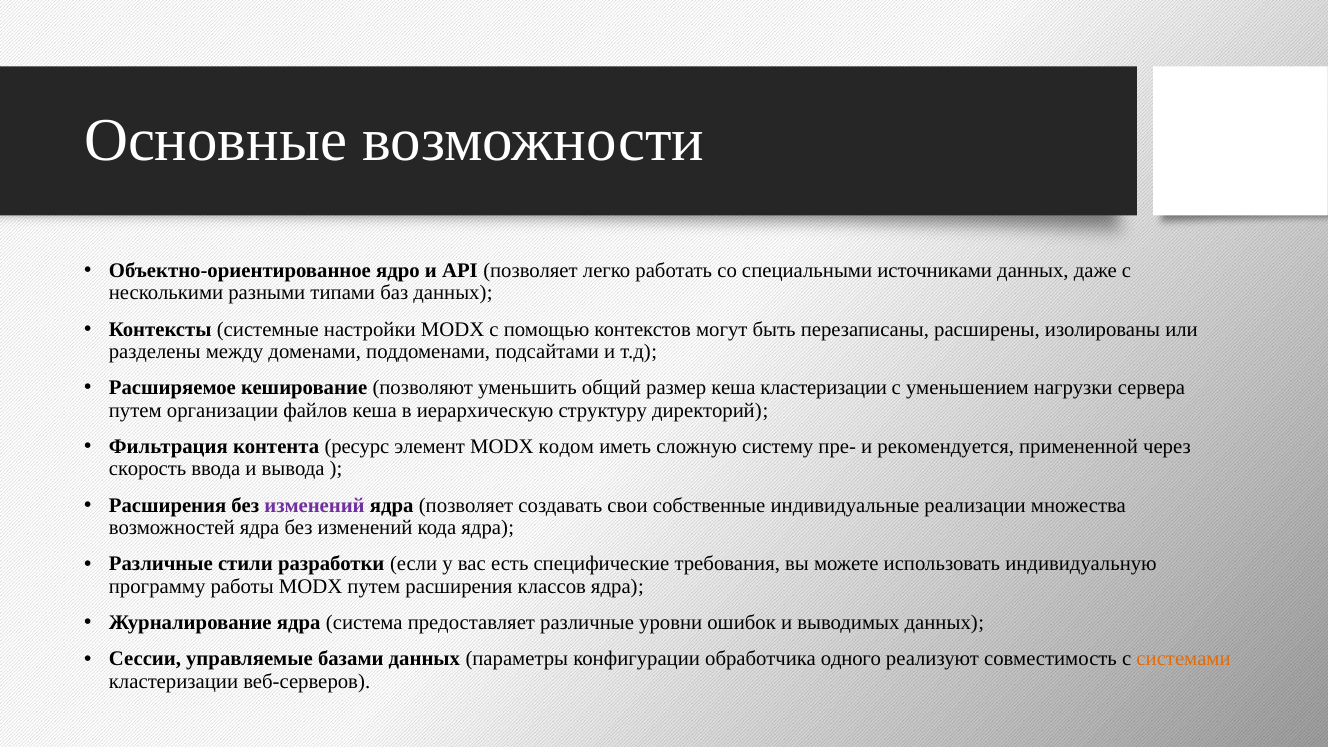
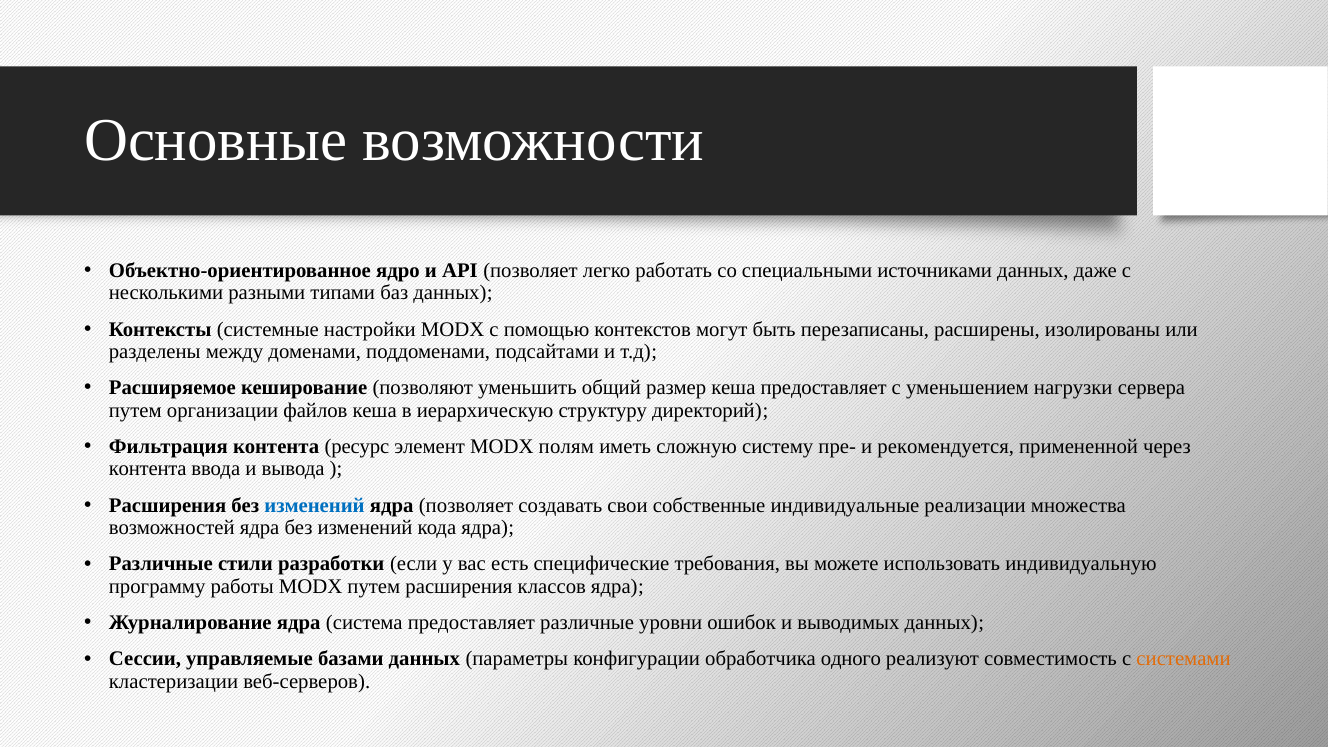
кеша кластеризации: кластеризации -> предоставляет (824, 388)
кодом: кодом -> полям (566, 447)
скорость: скорость -> контента (148, 469)
изменений colour: purple -> blue (315, 505)
